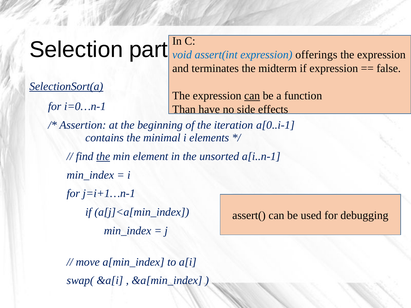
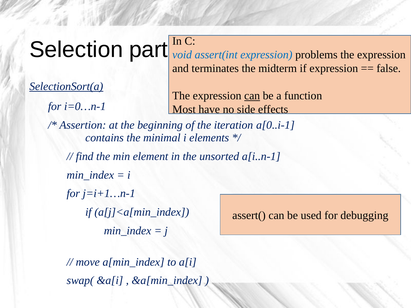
offerings: offerings -> problems (316, 55)
Than: Than -> Most (184, 110)
the underline: present -> none (103, 156)
